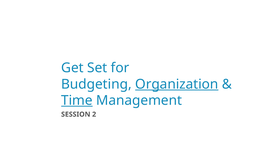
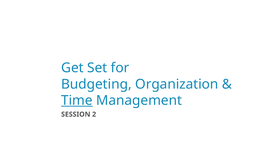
Organization underline: present -> none (177, 84)
